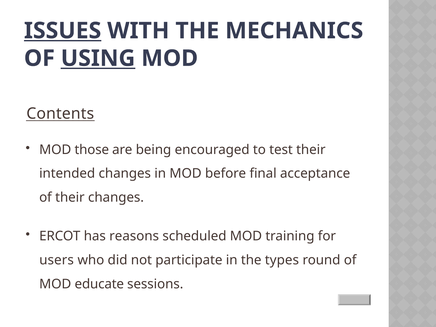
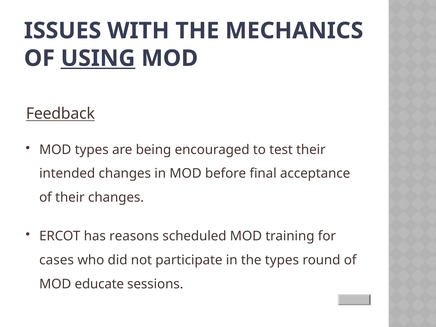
ISSUES underline: present -> none (63, 31)
Contents: Contents -> Feedback (60, 113)
MOD those: those -> types (92, 150)
users: users -> cases (57, 260)
